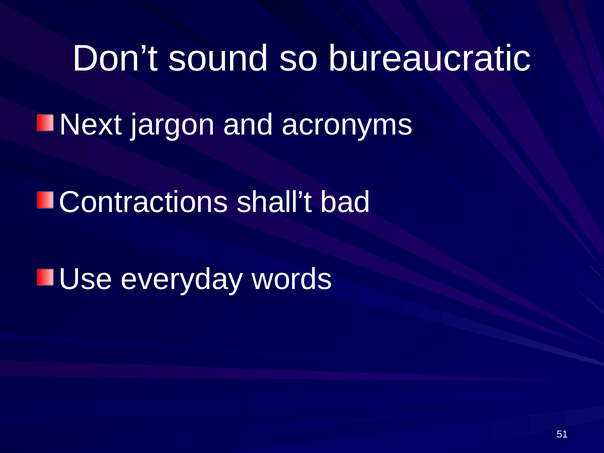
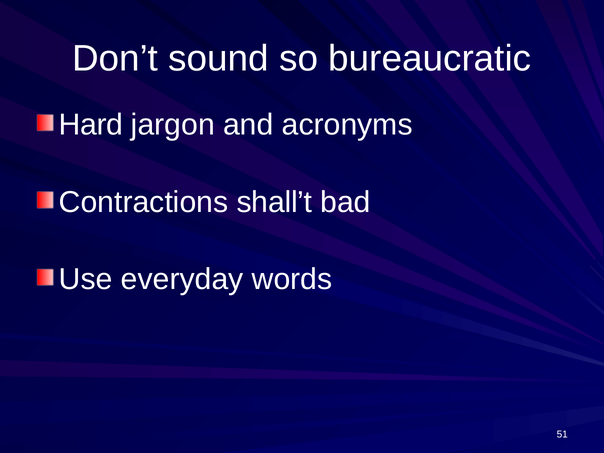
Next: Next -> Hard (91, 125)
